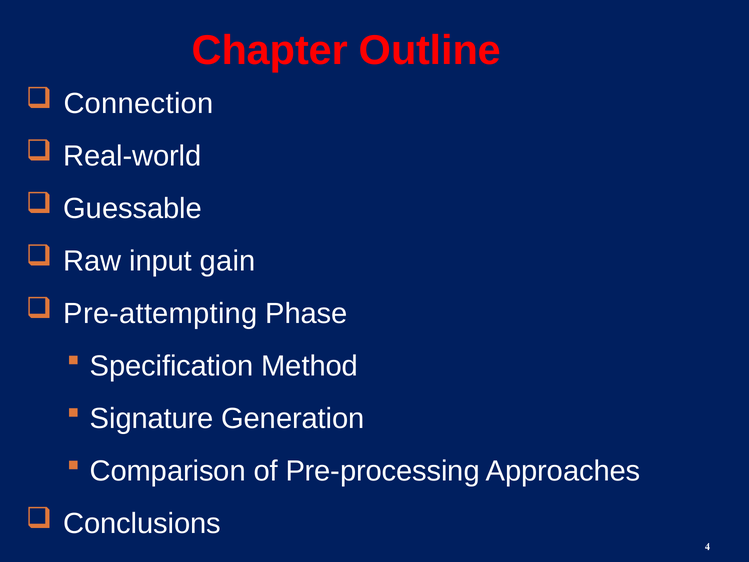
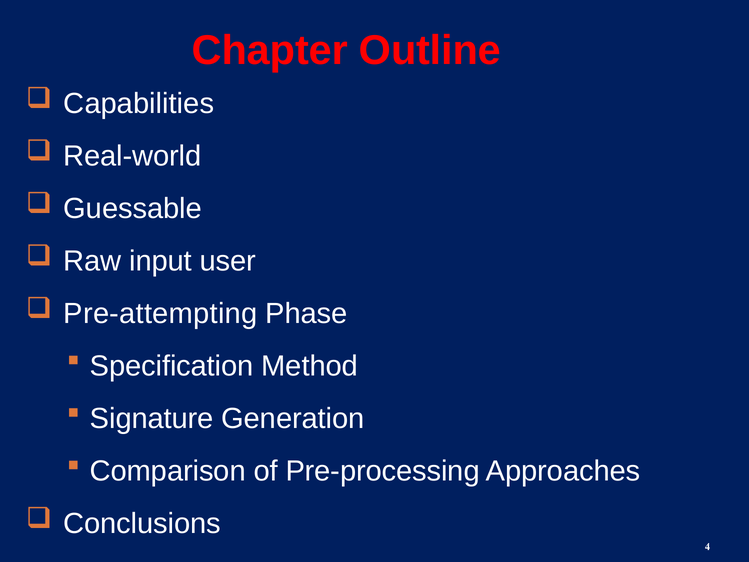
Connection: Connection -> Capabilities (139, 104)
gain: gain -> user (228, 261)
